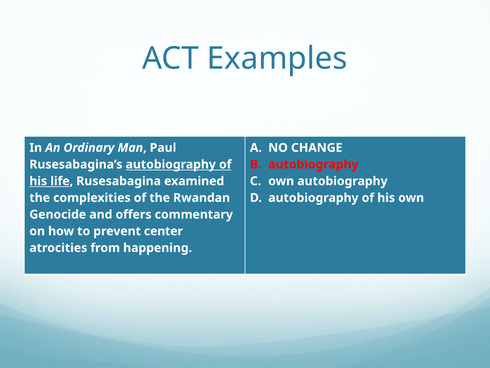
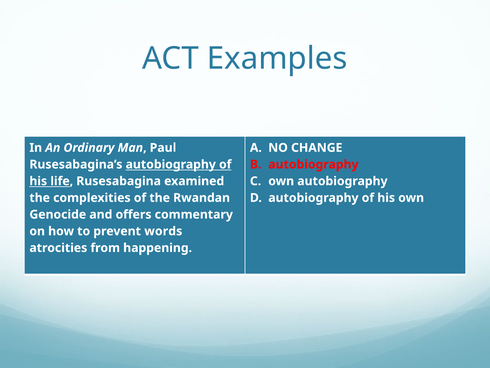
center: center -> words (163, 231)
